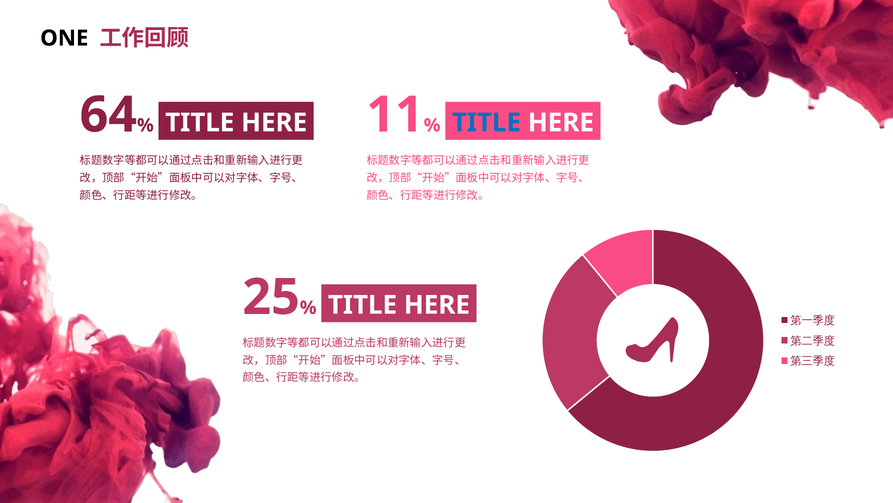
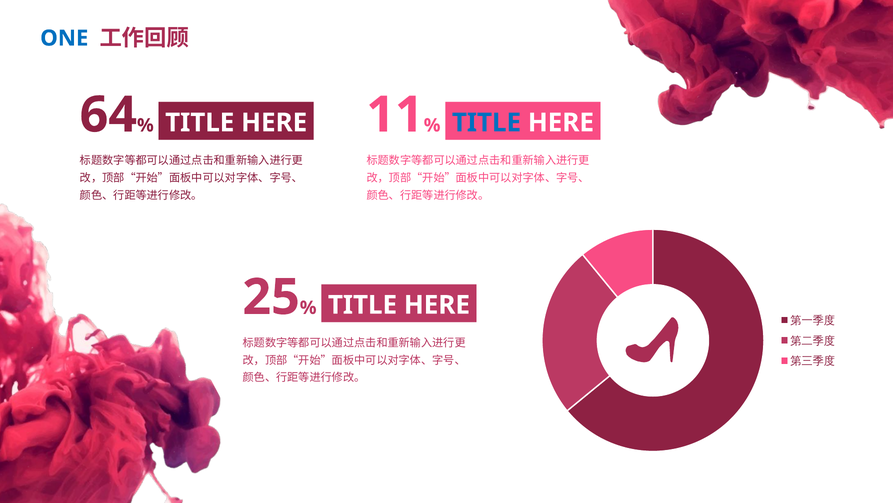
ONE colour: black -> blue (64, 38)
